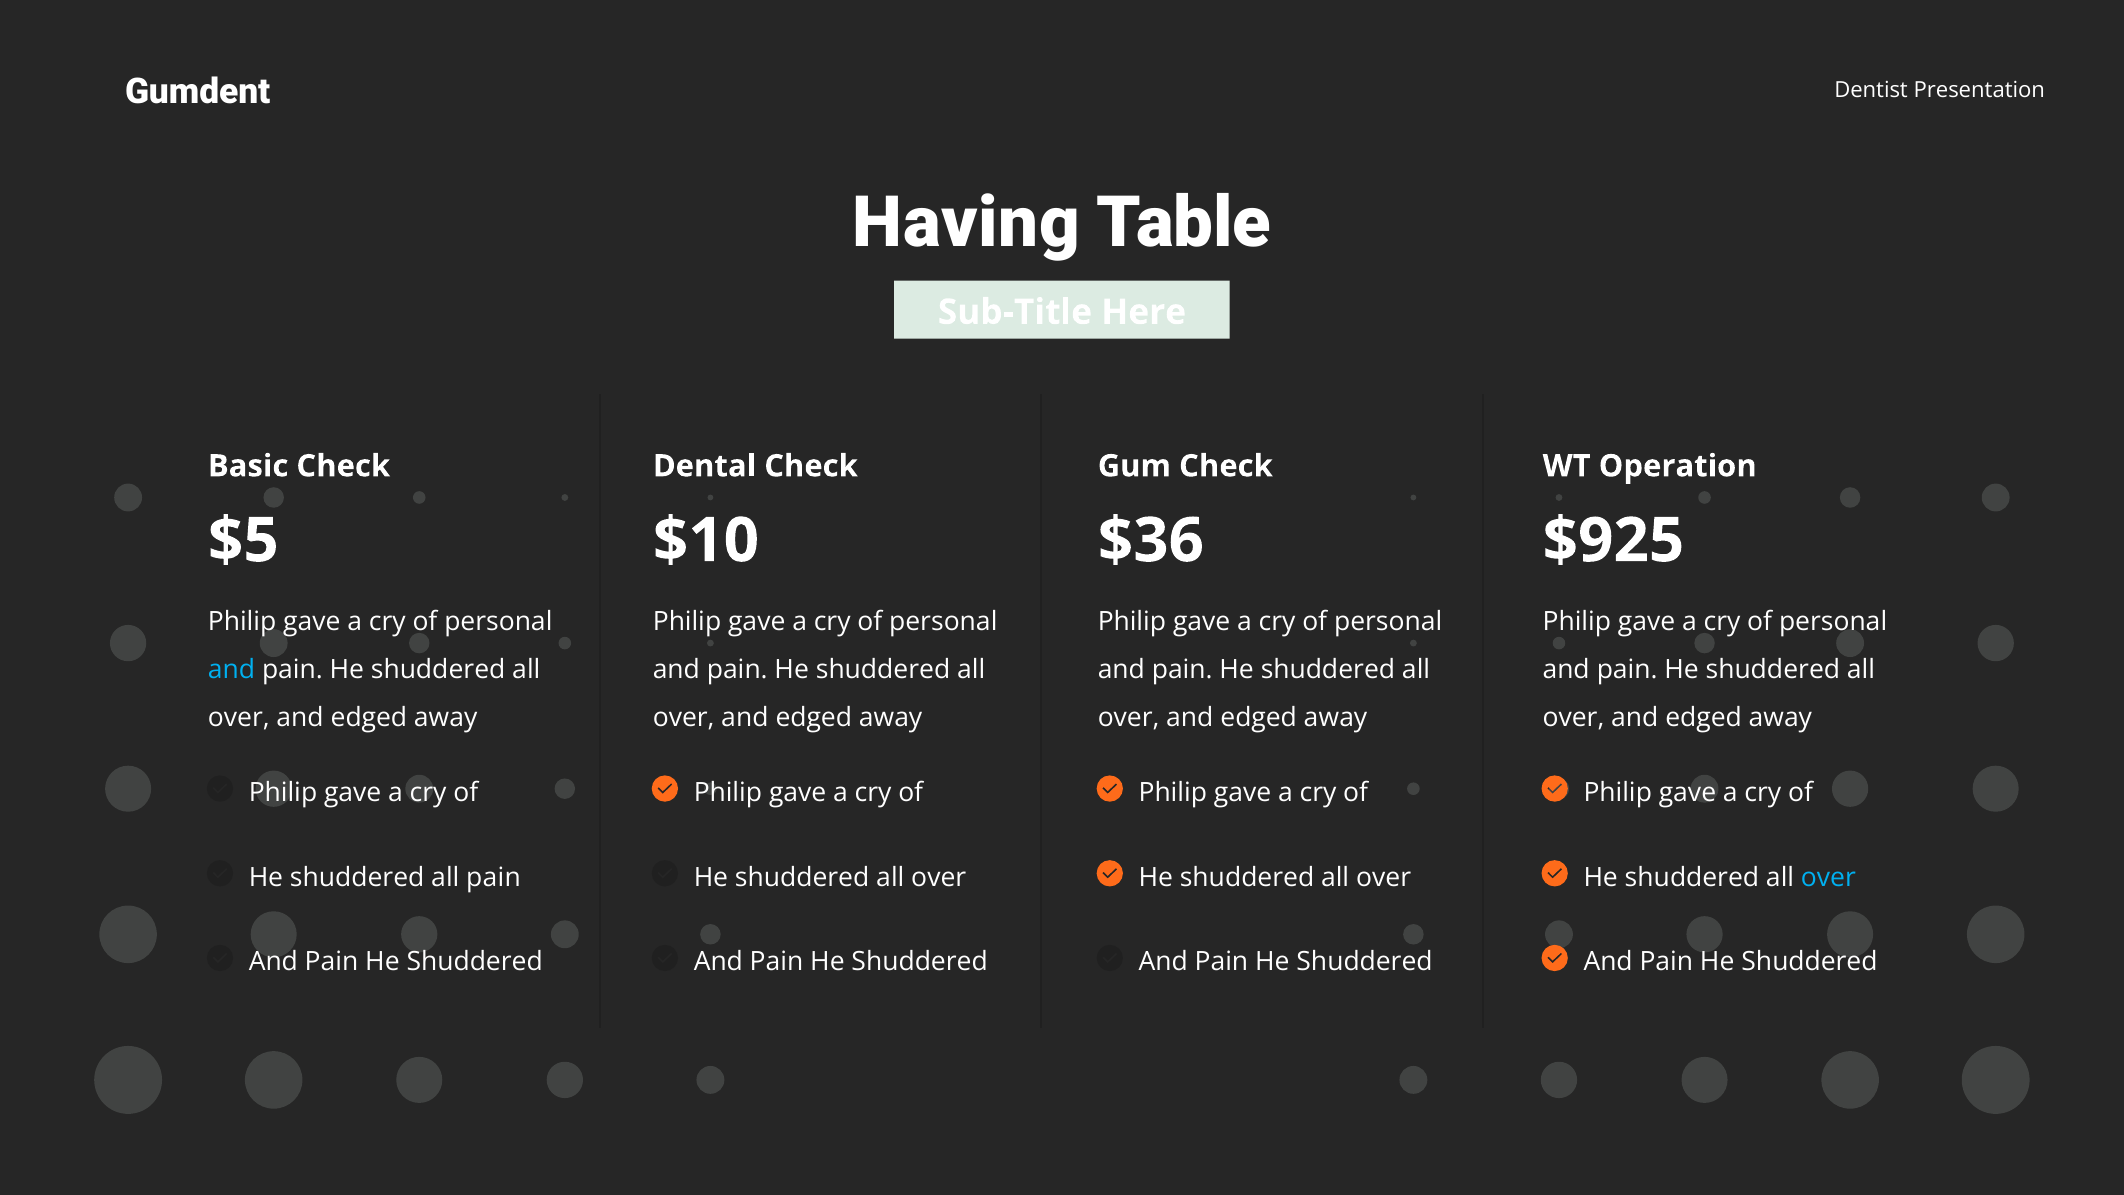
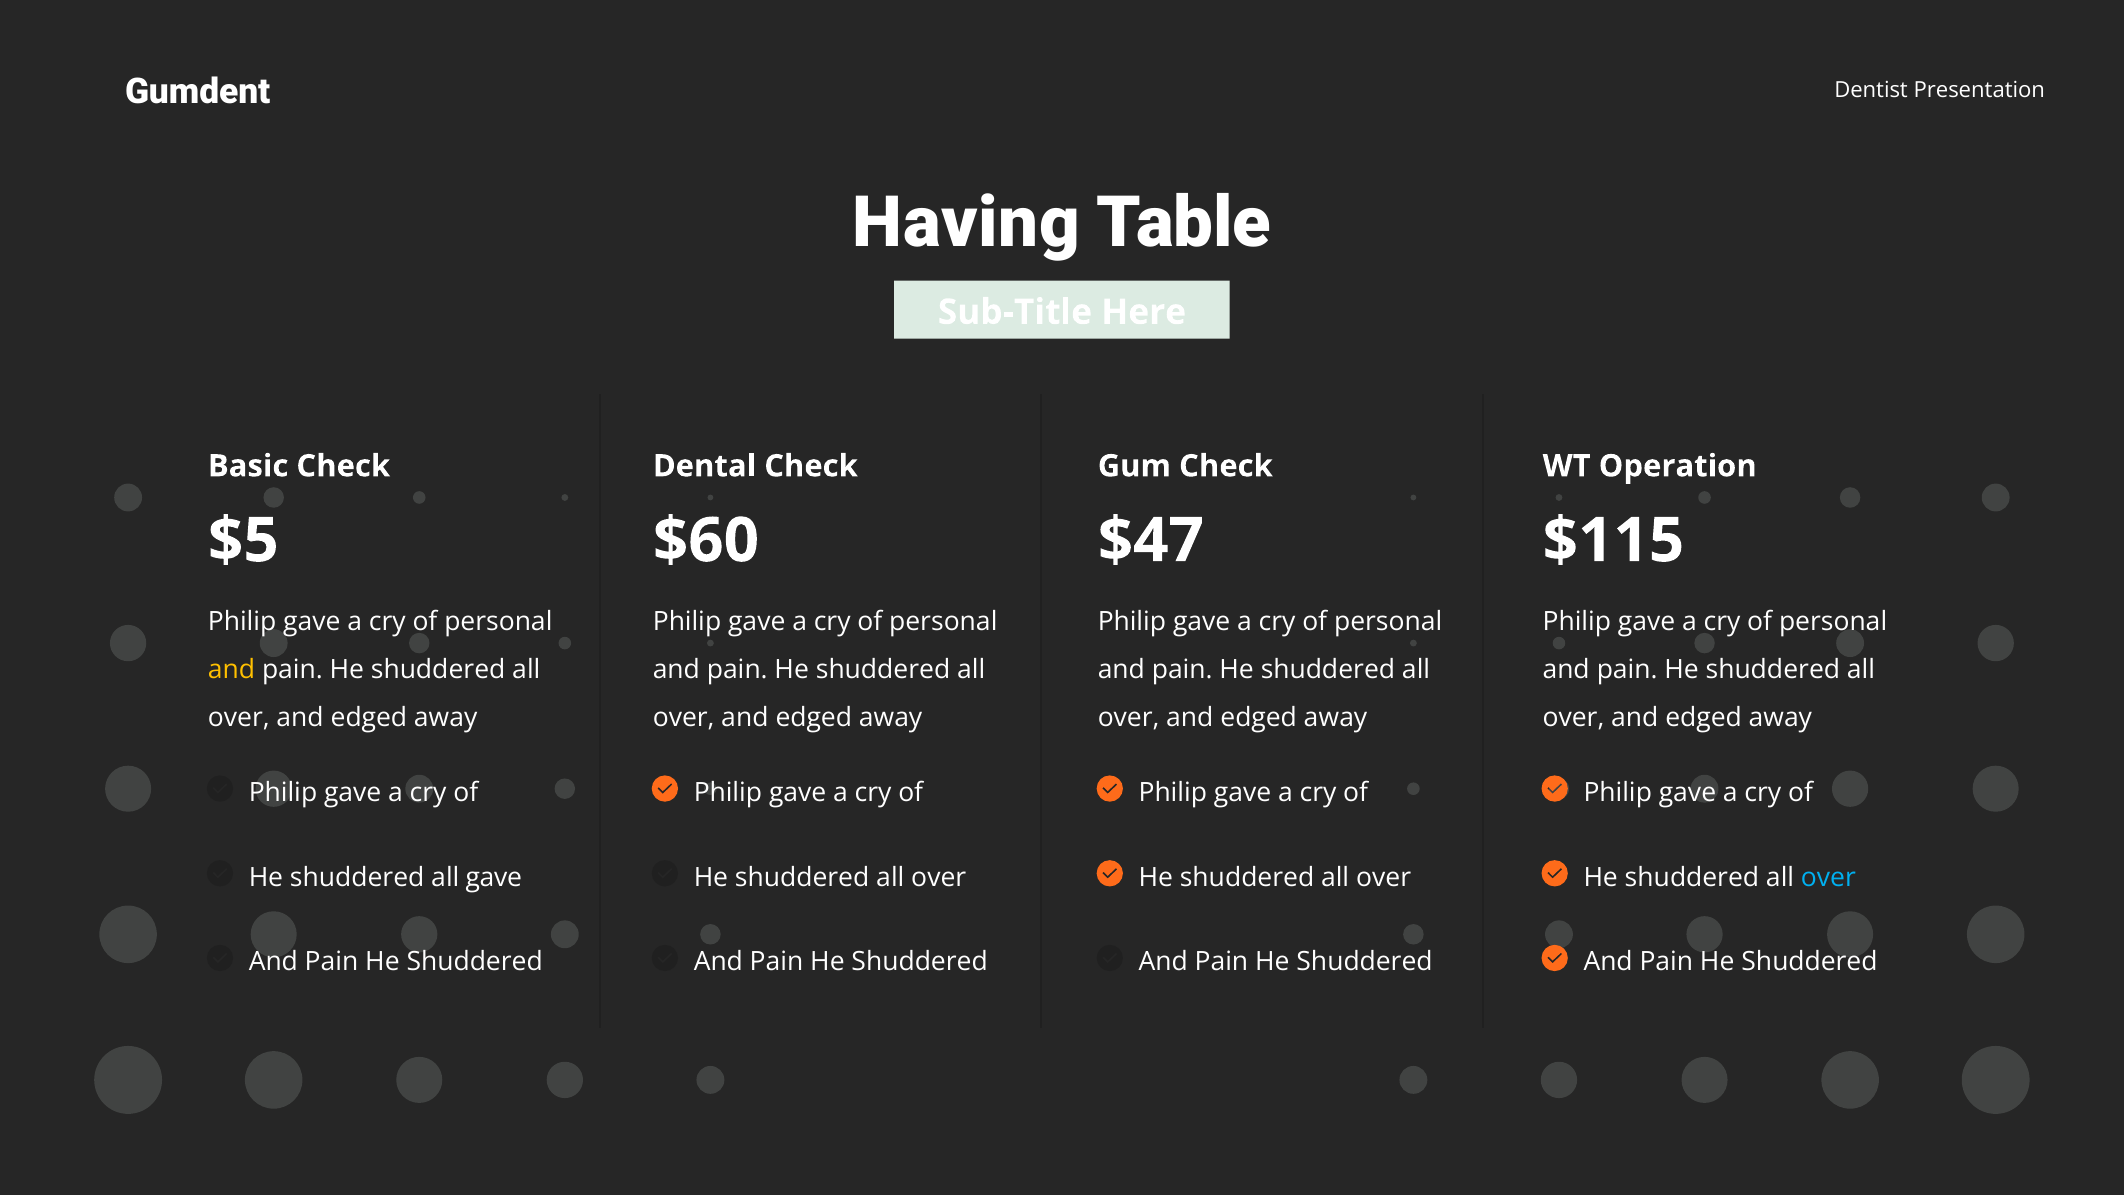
$10: $10 -> $60 (706, 541)
$36: $36 -> $47 (1151, 541)
$925: $925 -> $115 (1613, 541)
and colour: light blue -> yellow (231, 670)
all pain: pain -> gave (494, 877)
